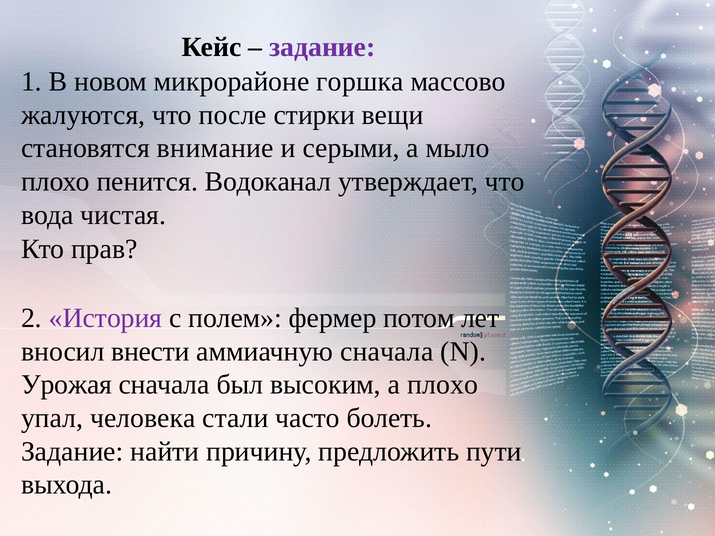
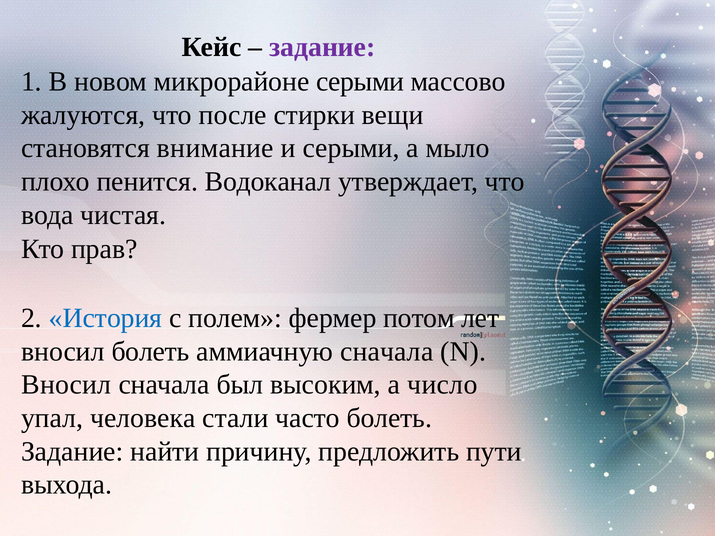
микрорайоне горшка: горшка -> серыми (360, 82)
История colour: purple -> blue (106, 318)
вносил внести: внести -> болеть (151, 352)
Урожая: Урожая -> Вносил (66, 385)
а плохо: плохо -> число (442, 385)
